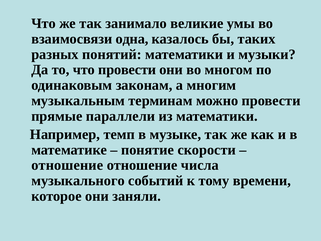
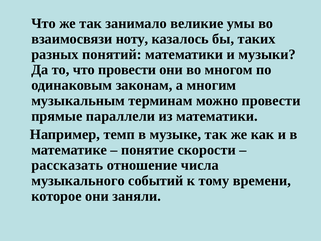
одна: одна -> ноту (132, 39)
отношение: отношение -> рассказать (67, 165)
